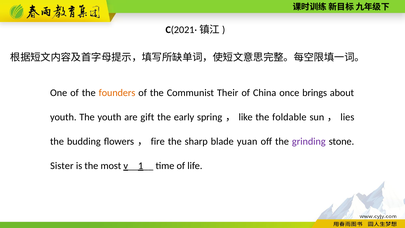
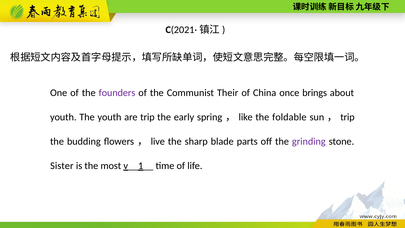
founders colour: orange -> purple (117, 93)
are gift: gift -> trip (147, 117)
lies: lies -> trip (347, 117)
fire: fire -> live (158, 141)
yuan: yuan -> parts (247, 141)
